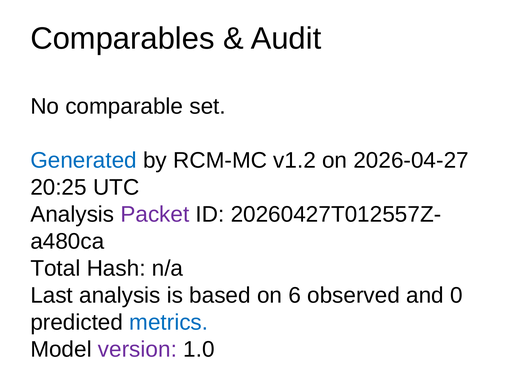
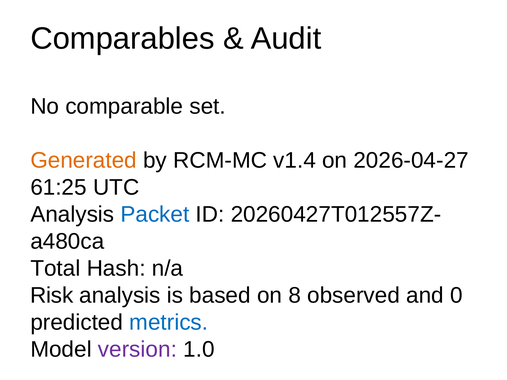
Generated colour: blue -> orange (84, 160)
v1.2: v1.2 -> v1.4 (295, 160)
20:25: 20:25 -> 61:25 (59, 187)
Packet colour: purple -> blue (155, 215)
Last: Last -> Risk (52, 296)
6: 6 -> 8 (295, 296)
